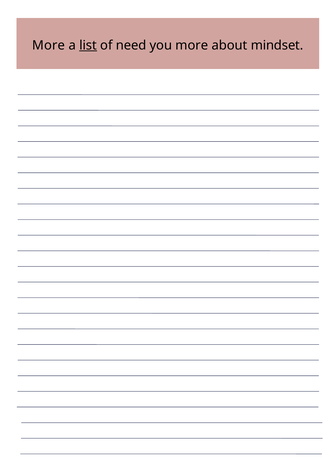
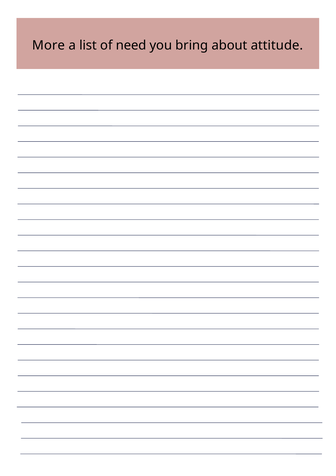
list underline: present -> none (88, 45)
you more: more -> bring (192, 45)
mindset: mindset -> attitude (277, 45)
